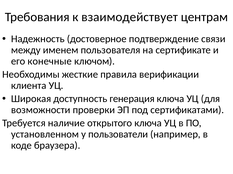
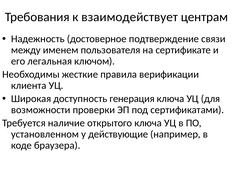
конечные: конечные -> легальная (50, 61)
пользователи: пользователи -> действующие (118, 135)
